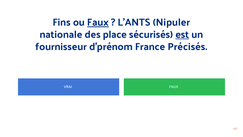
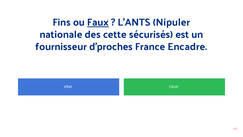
place: place -> cette (115, 35)
est underline: present -> none (182, 35)
d’prénom: d’prénom -> d’proches (111, 47)
Précisés: Précisés -> Encadre (187, 47)
